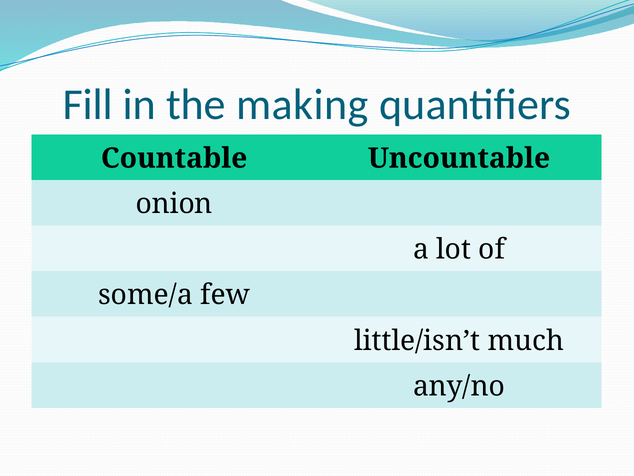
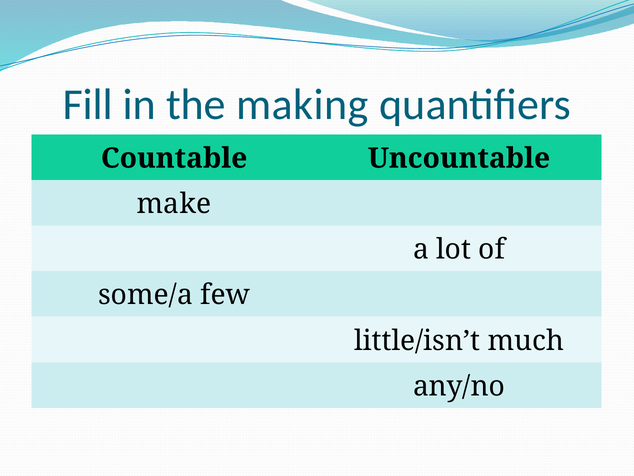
onion: onion -> make (174, 204)
